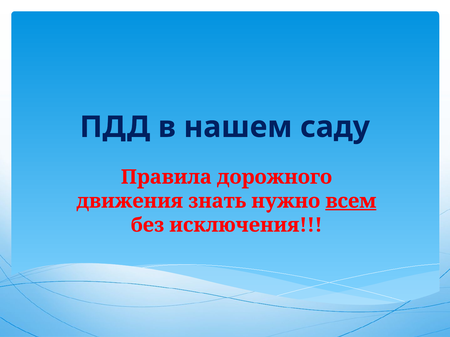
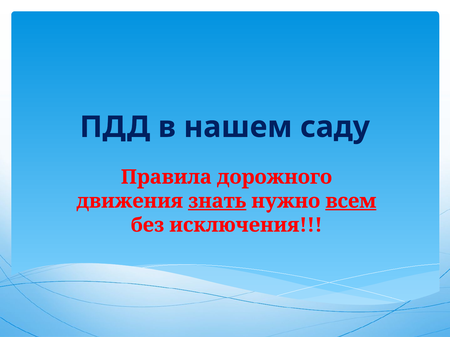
знать underline: none -> present (217, 201)
